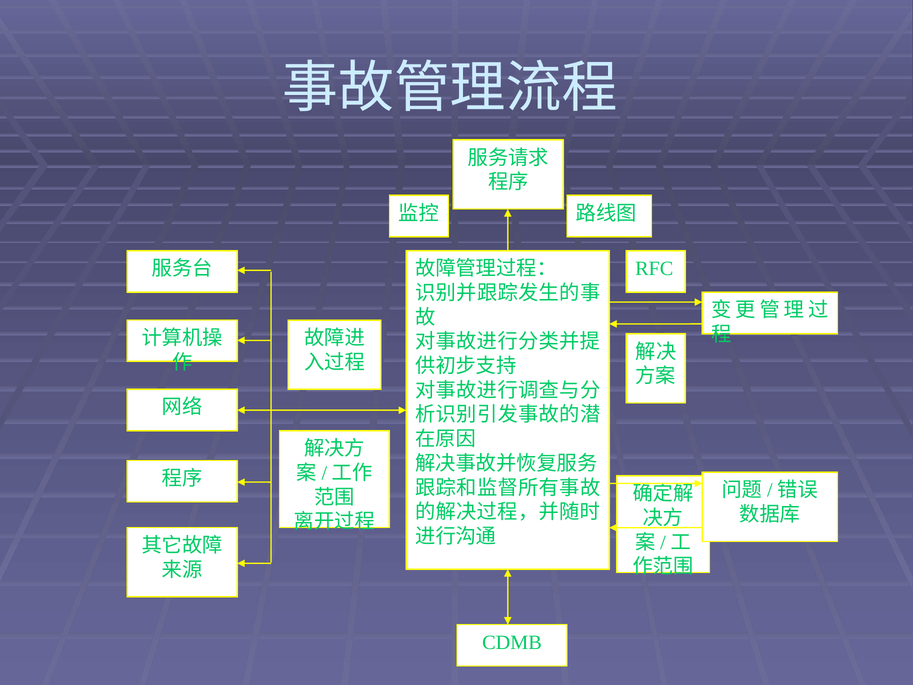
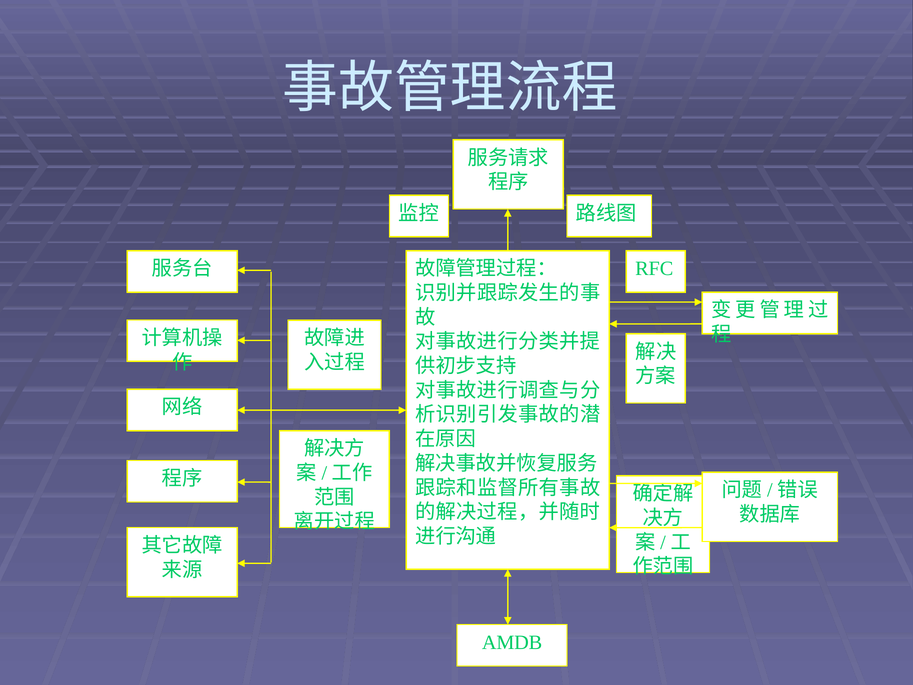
CDMB: CDMB -> AMDB (512, 642)
